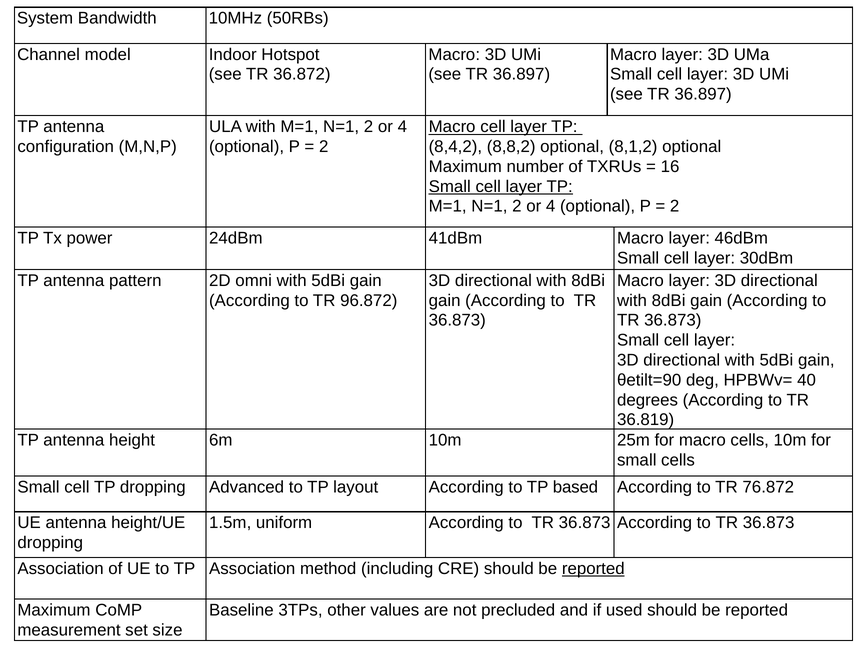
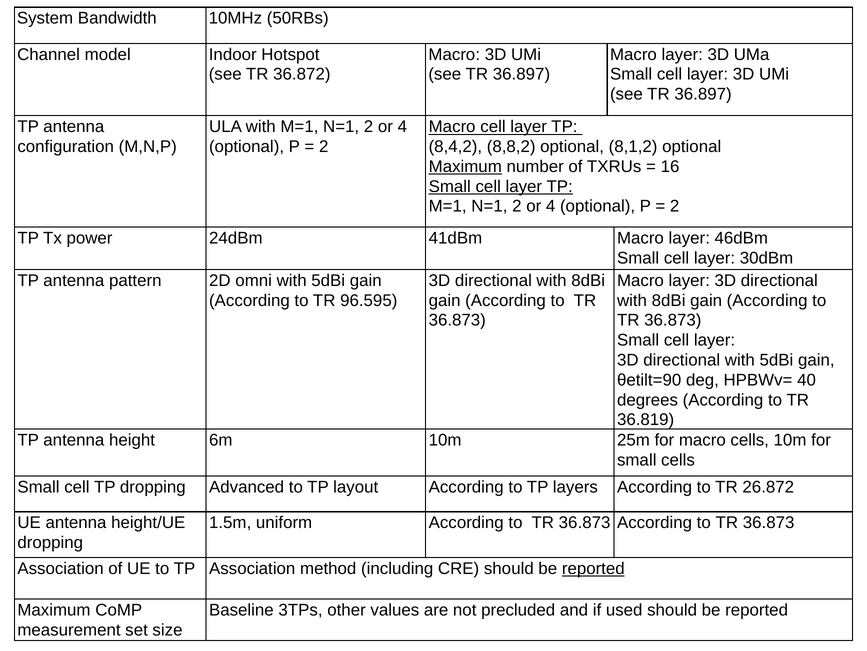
Maximum underline: none -> present (465, 166)
96.872: 96.872 -> 96.595 (369, 300)
based: based -> layers (575, 486)
76.872: 76.872 -> 26.872 (768, 486)
